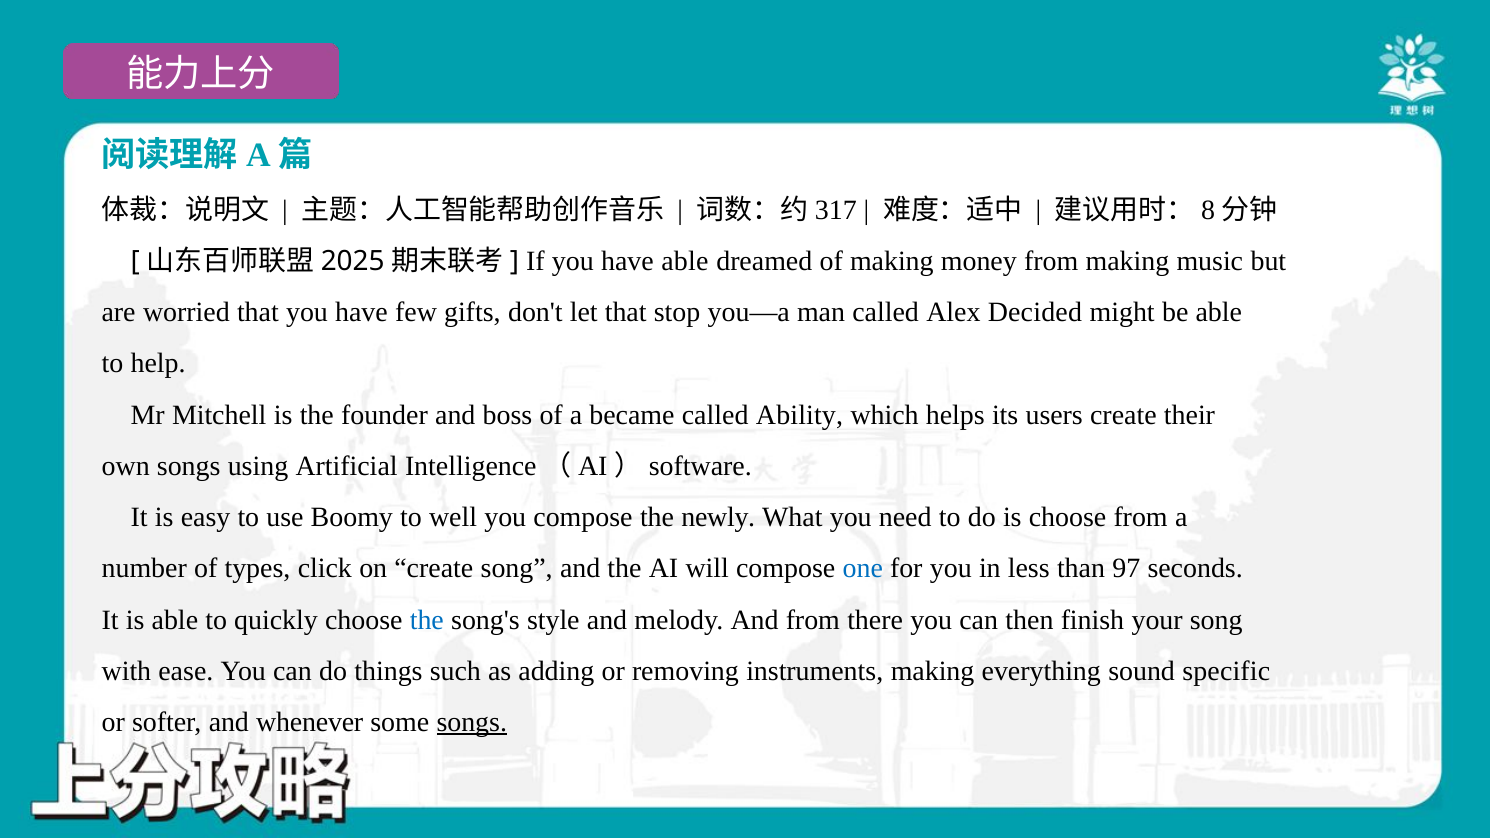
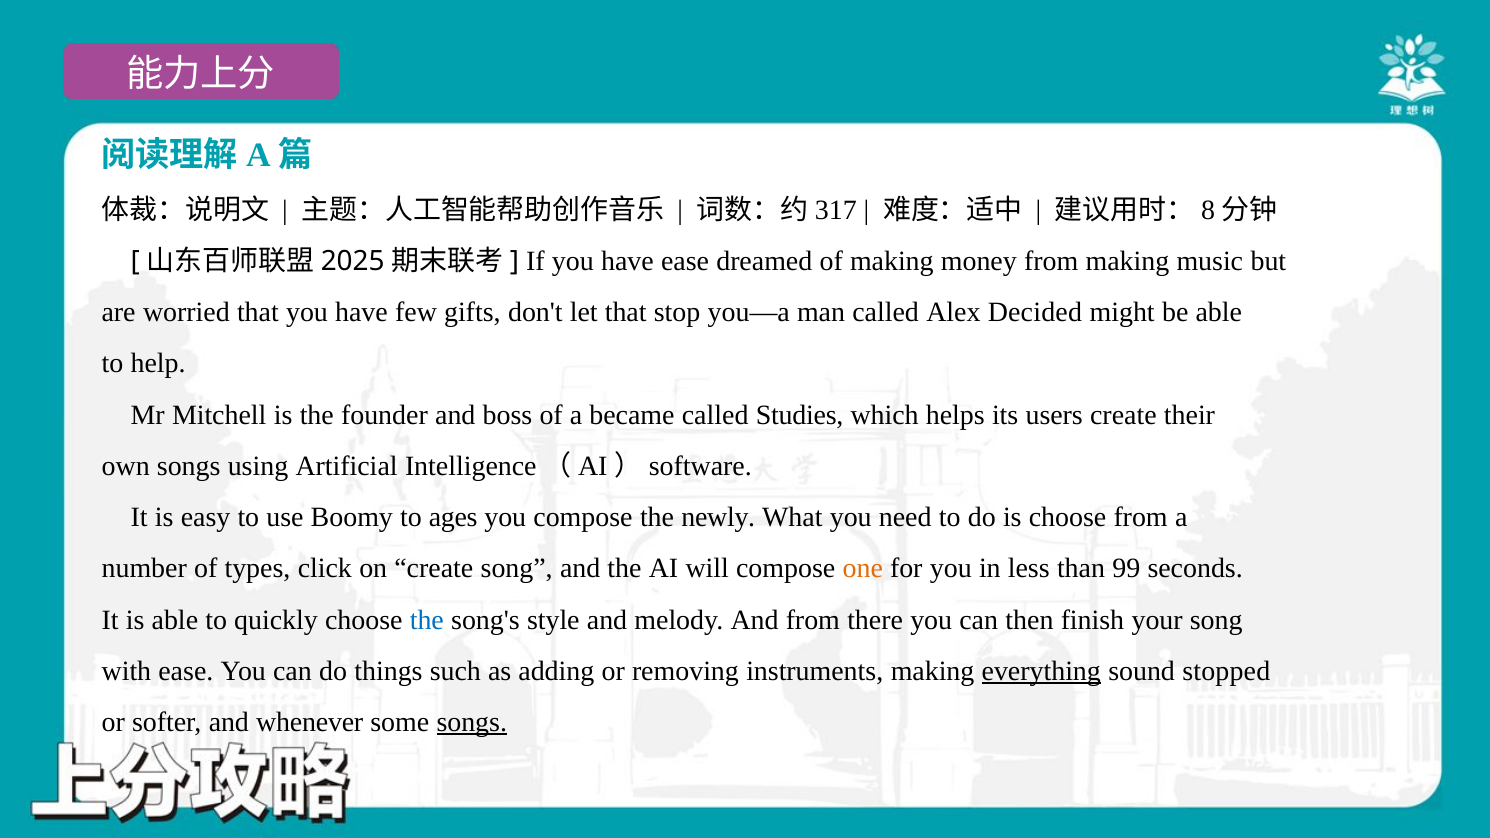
have able: able -> ease (685, 261)
Ability: Ability -> Studies (800, 415)
well: well -> ages (453, 517)
one colour: blue -> orange (863, 569)
97: 97 -> 99 (1126, 569)
everything underline: none -> present (1041, 671)
specific: specific -> stopped (1226, 671)
